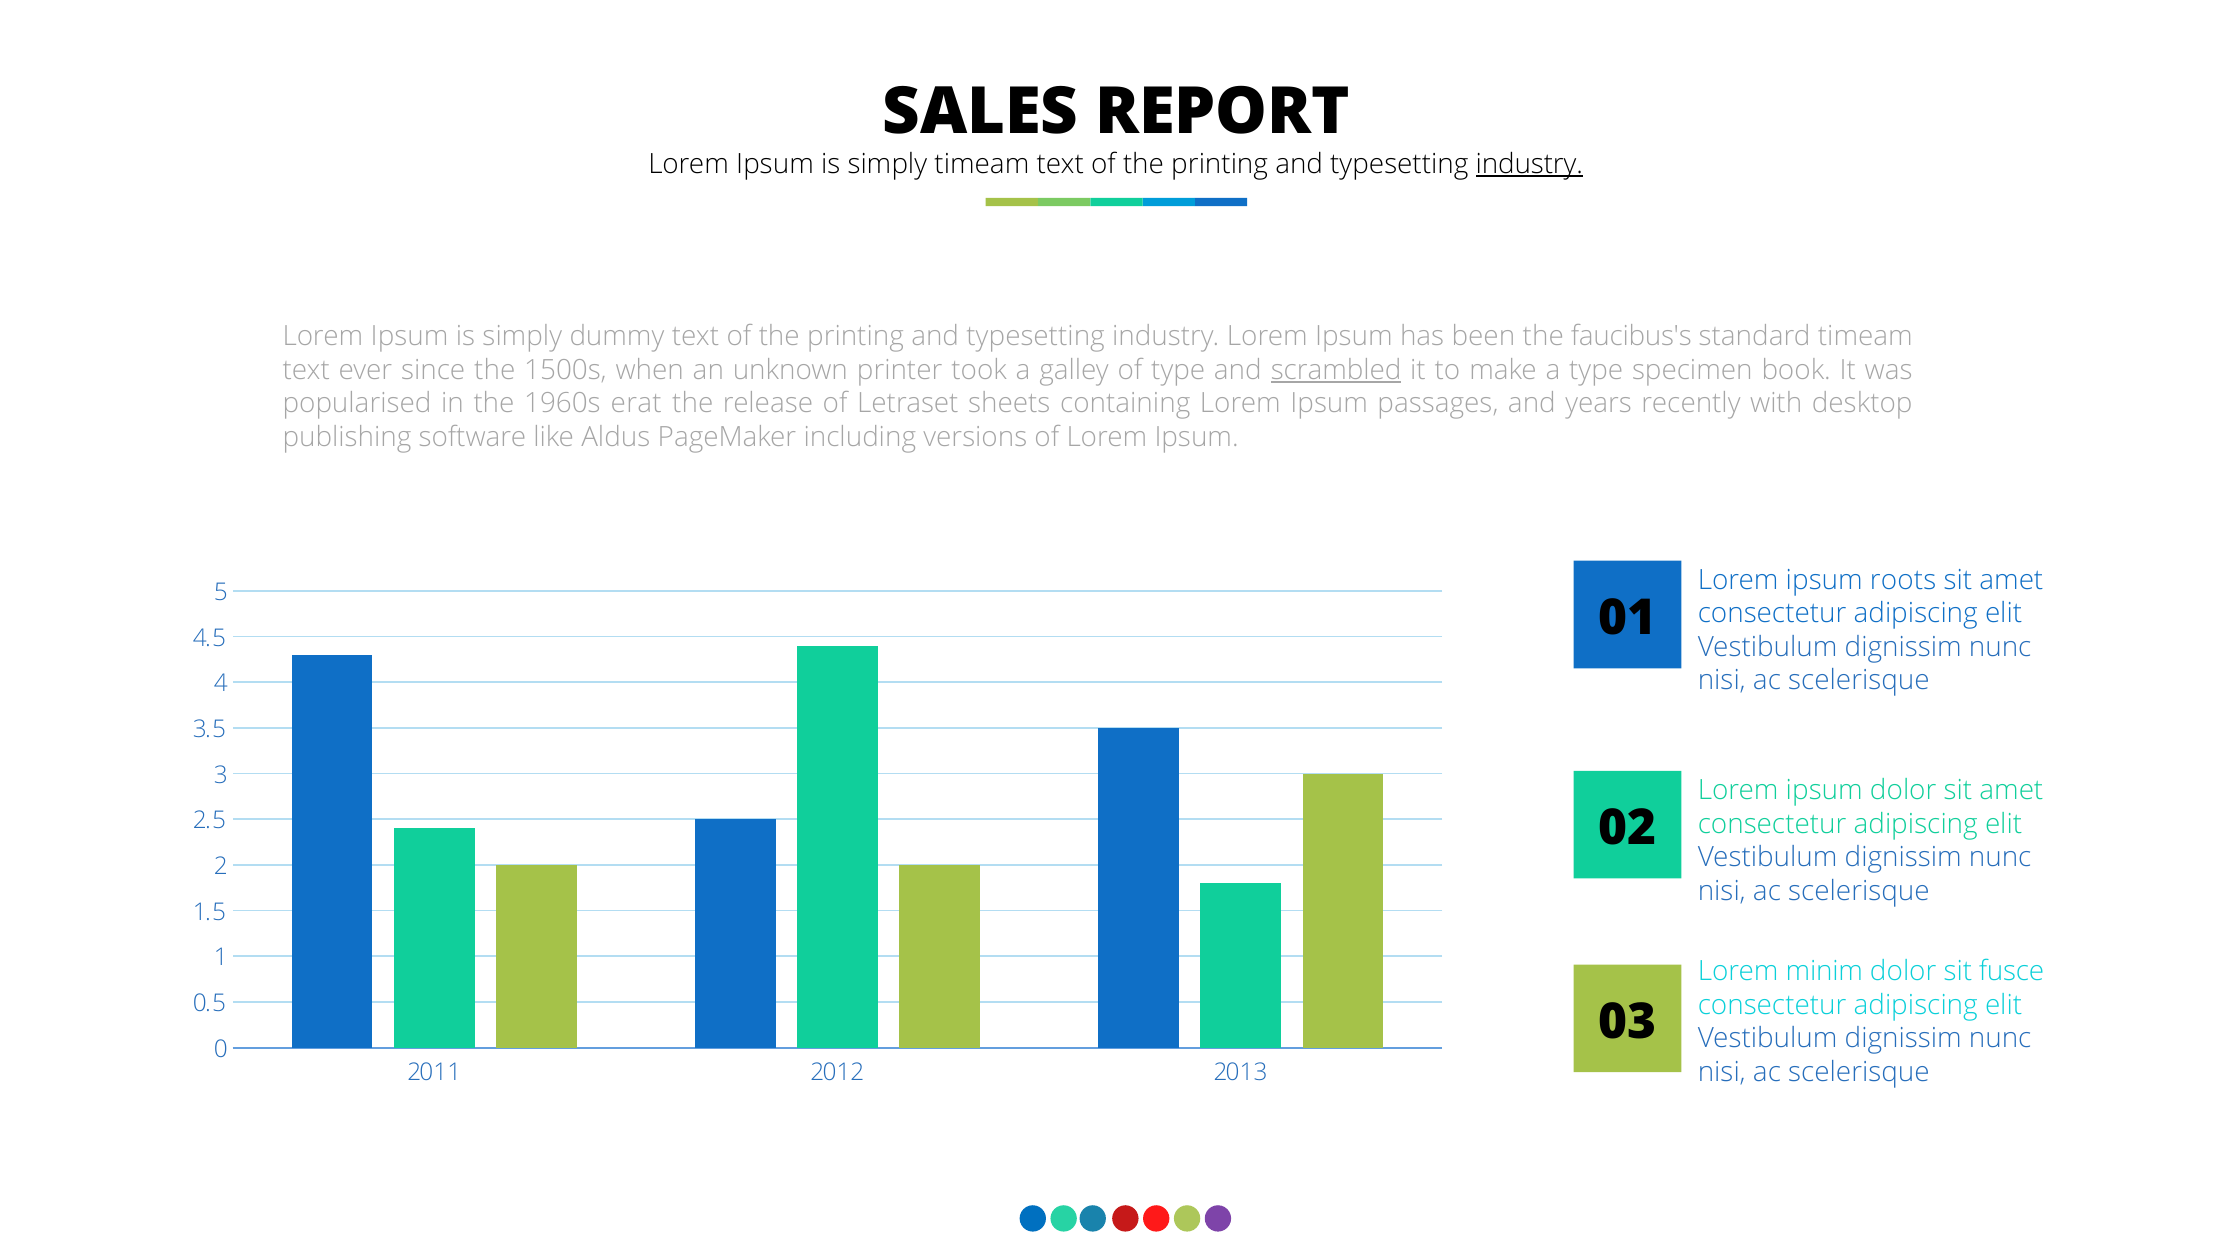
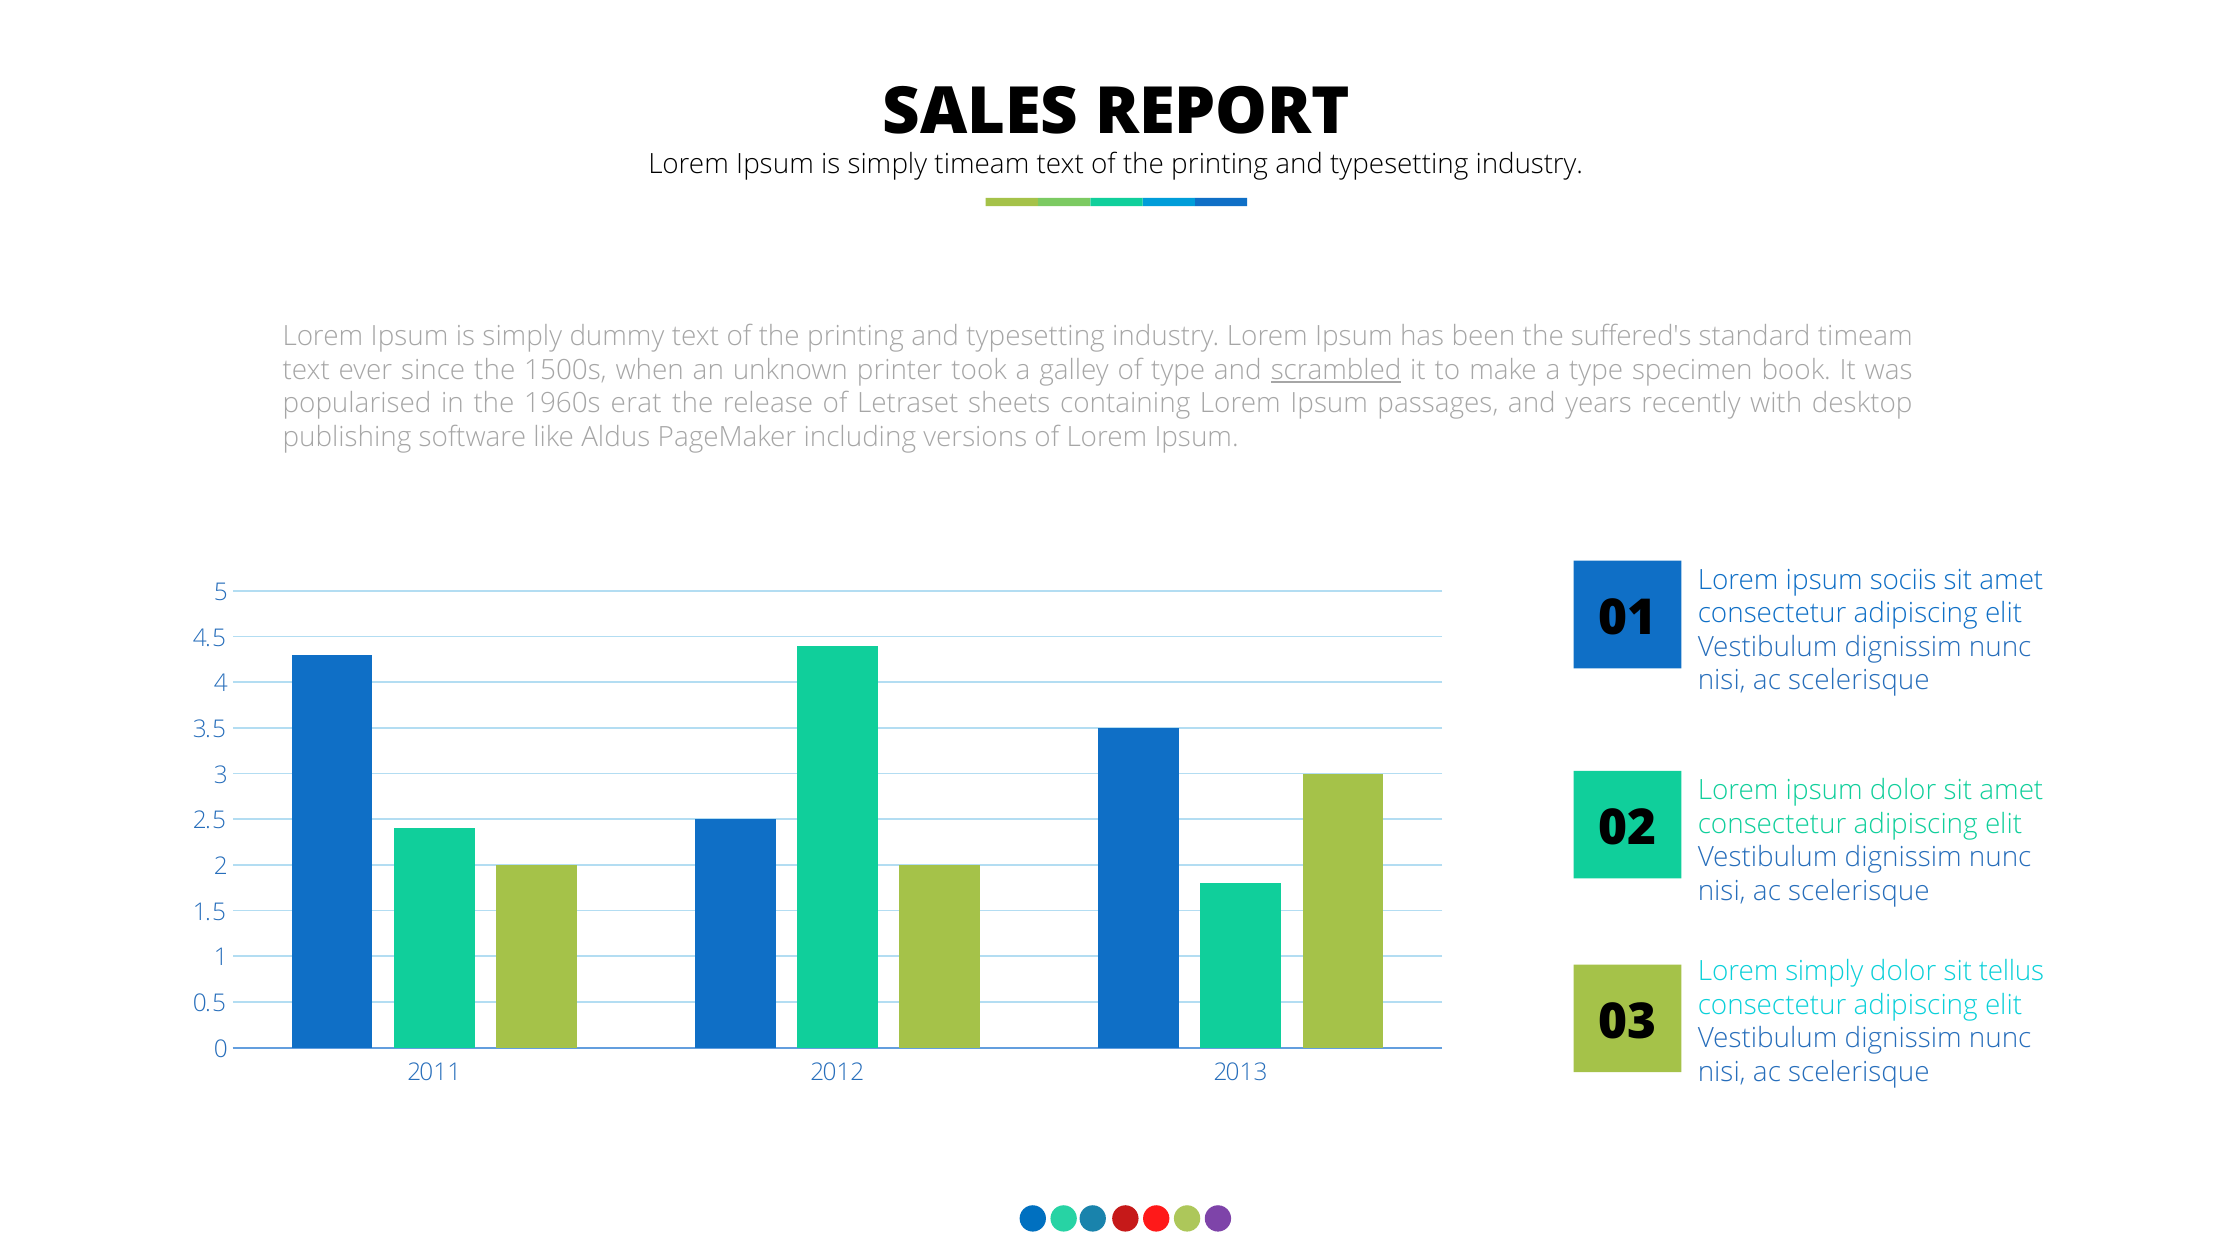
industry underline: present -> none (1529, 164)
faucibus's: faucibus's -> suffered's (1631, 337)
roots: roots -> sociis (1903, 580)
Lorem minim: minim -> simply (1824, 972)
fusce: fusce -> tellus (2011, 972)
